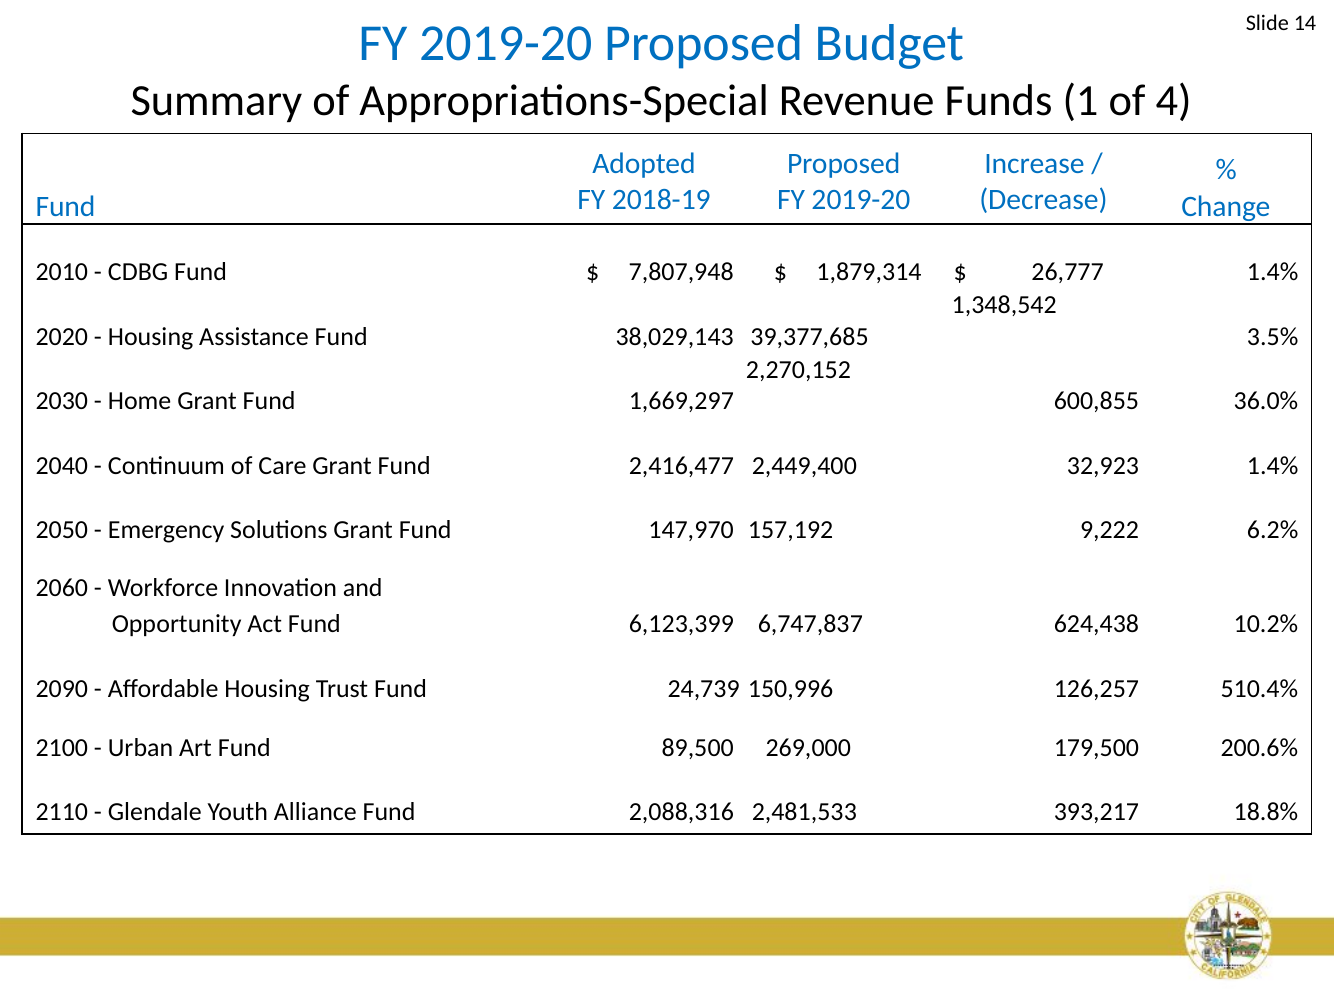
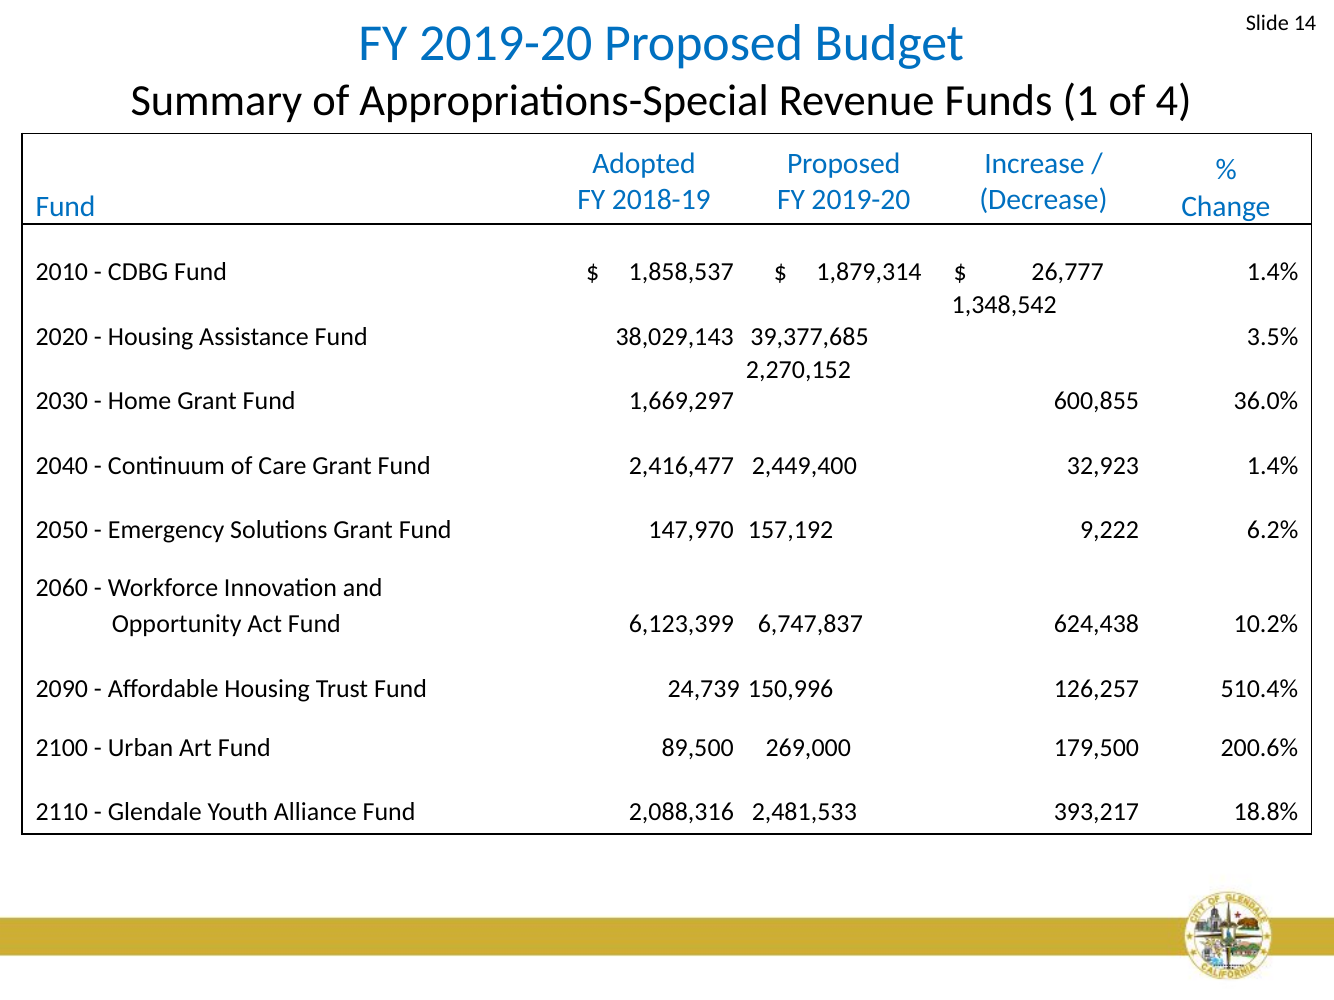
7,807,948: 7,807,948 -> 1,858,537 (681, 272)
